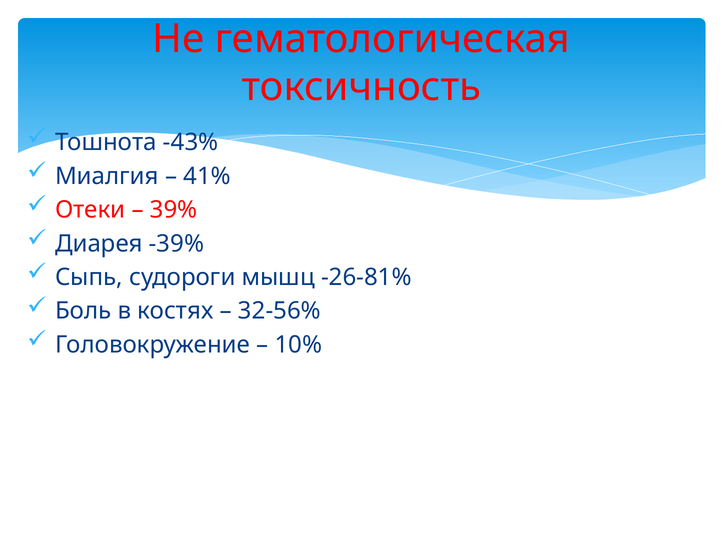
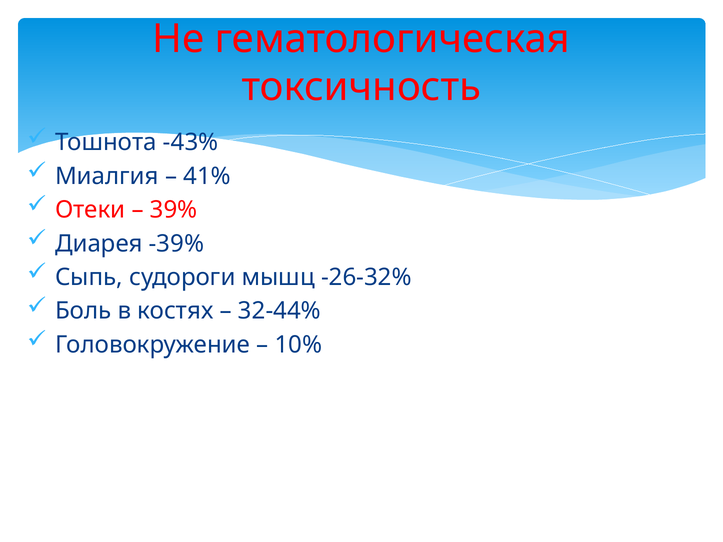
-26-81%: -26-81% -> -26-32% (366, 277)
32-56%: 32-56% -> 32-44% (279, 311)
